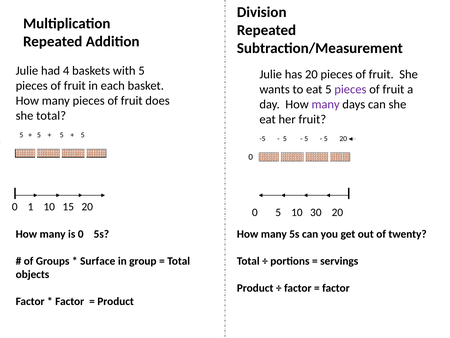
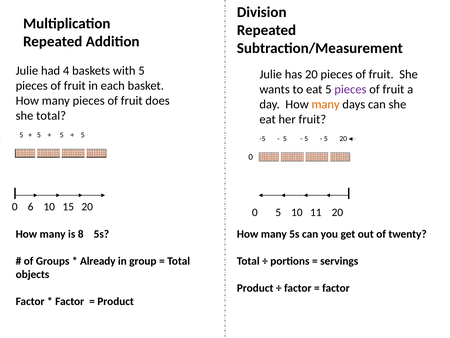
many colour: purple -> orange (326, 104)
1: 1 -> 6 (31, 207)
30: 30 -> 11 (316, 212)
is 0: 0 -> 8 (81, 234)
Surface: Surface -> Already (98, 261)
